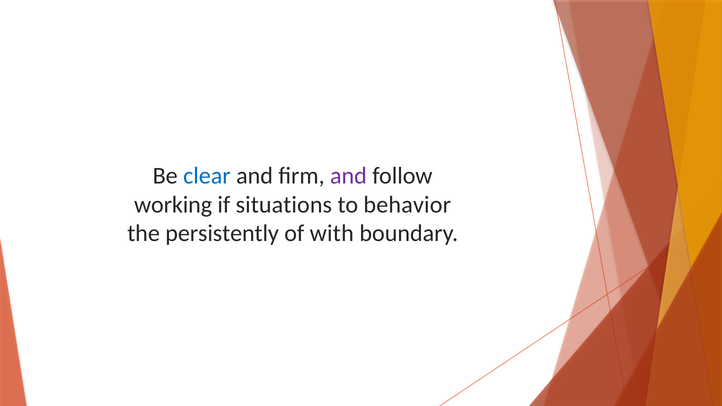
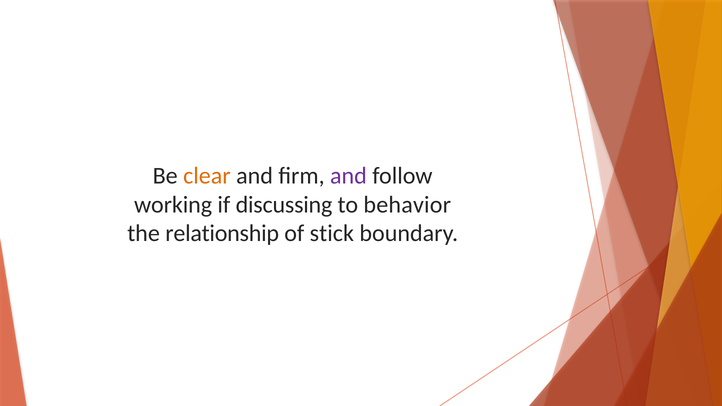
clear colour: blue -> orange (207, 176)
situations: situations -> discussing (284, 205)
persistently: persistently -> relationship (222, 234)
with: with -> stick (332, 234)
